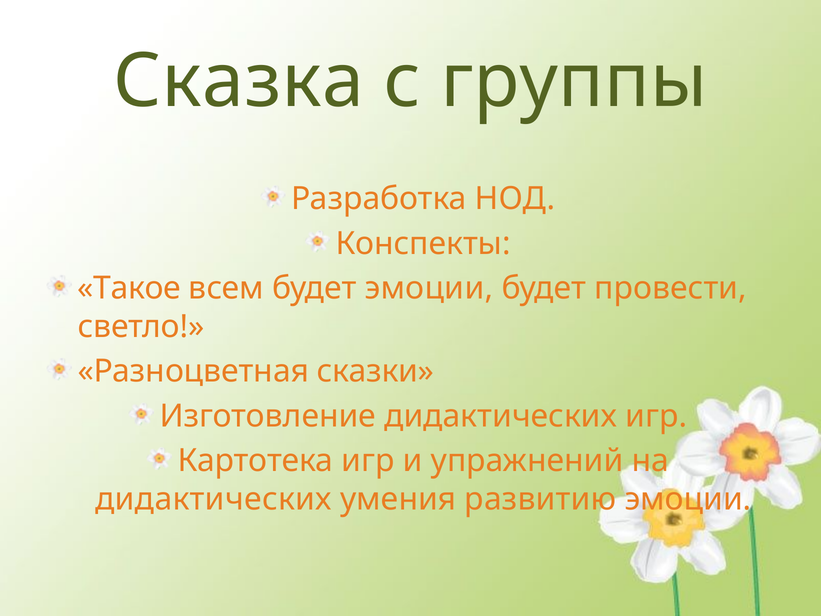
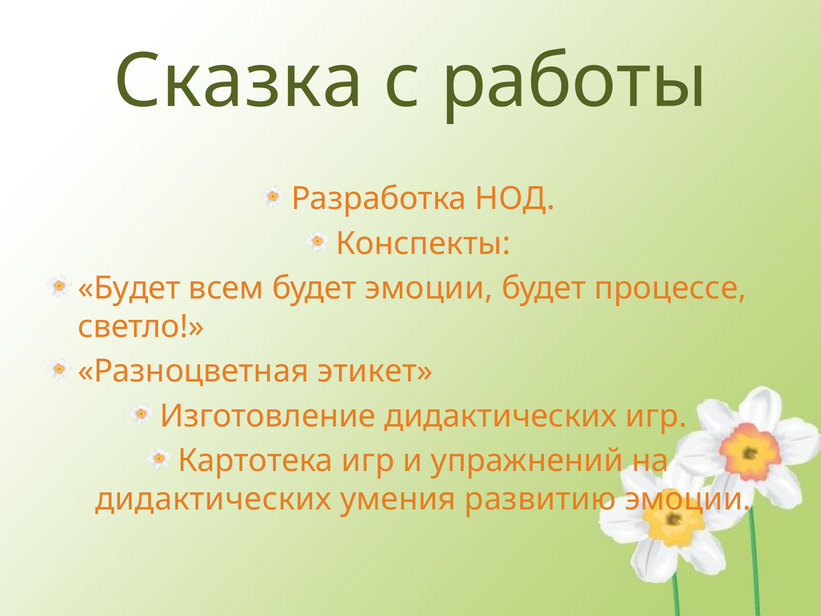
группы: группы -> работы (574, 81)
Такое: Такое -> Будет (129, 288)
провести: провести -> процессе (671, 288)
сказки: сказки -> этикет (375, 371)
